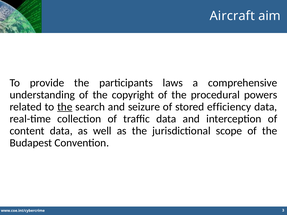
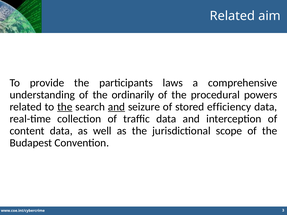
Aircraft: Aircraft -> Related (232, 16)
copyright: copyright -> ordinarily (133, 95)
and underline: none -> present (116, 107)
